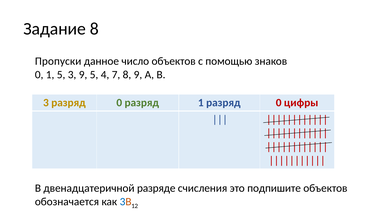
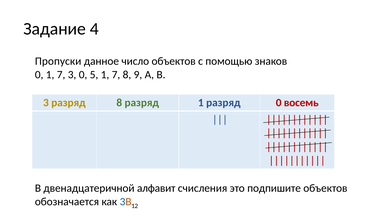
Задание 8: 8 -> 4 (94, 29)
0 1 5: 5 -> 7 (61, 75)
3 9: 9 -> 0 (83, 75)
5 4: 4 -> 1 (105, 75)
3 разряд 0: 0 -> 8 (119, 103)
цифры: цифры -> восемь (301, 103)
разряде: разряде -> алфавит (156, 188)
